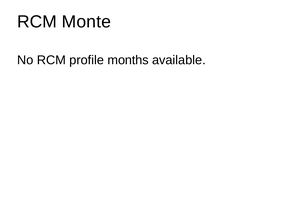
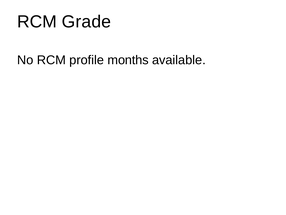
Monte: Monte -> Grade (86, 22)
